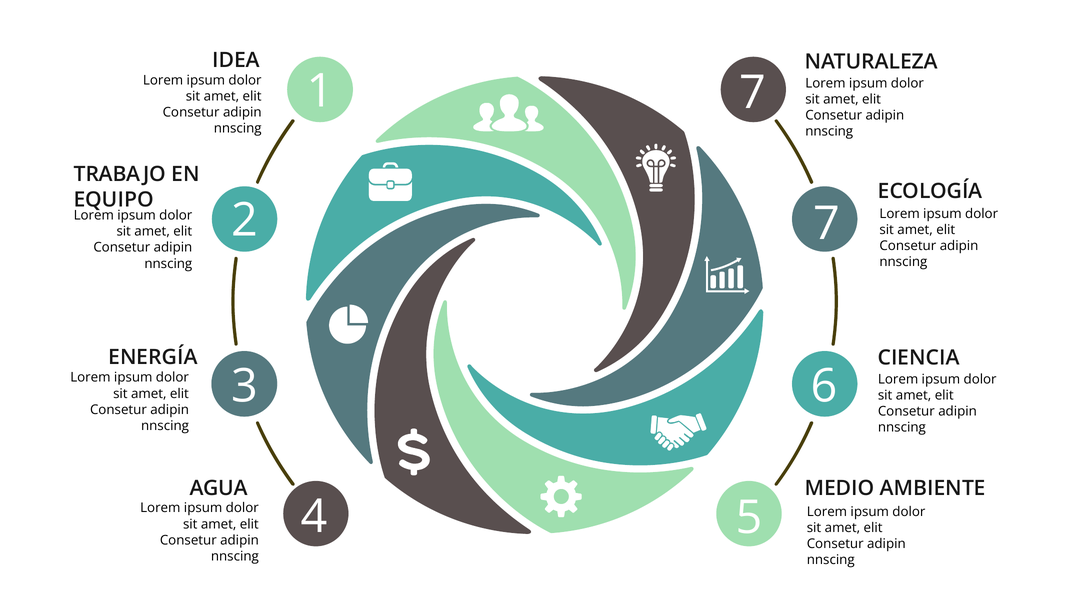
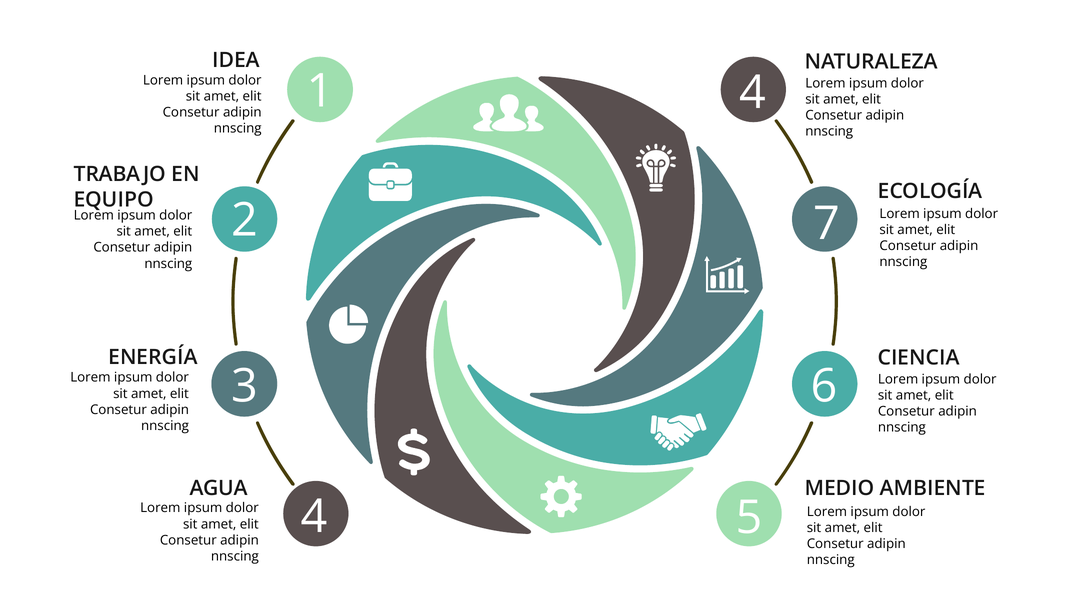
1 7: 7 -> 4 (753, 93)
